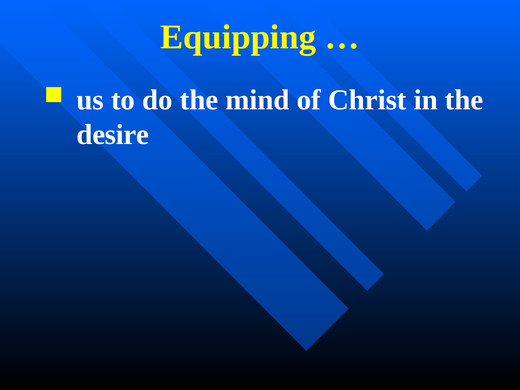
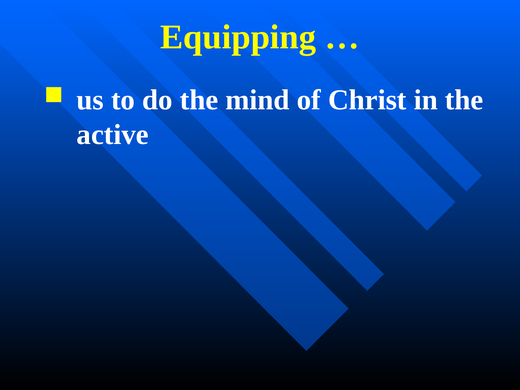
desire: desire -> active (113, 135)
